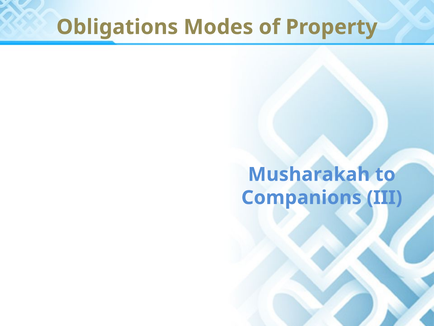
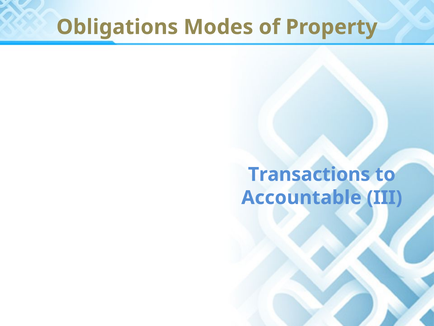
Musharakah: Musharakah -> Transactions (309, 174)
Companions: Companions -> Accountable (301, 197)
